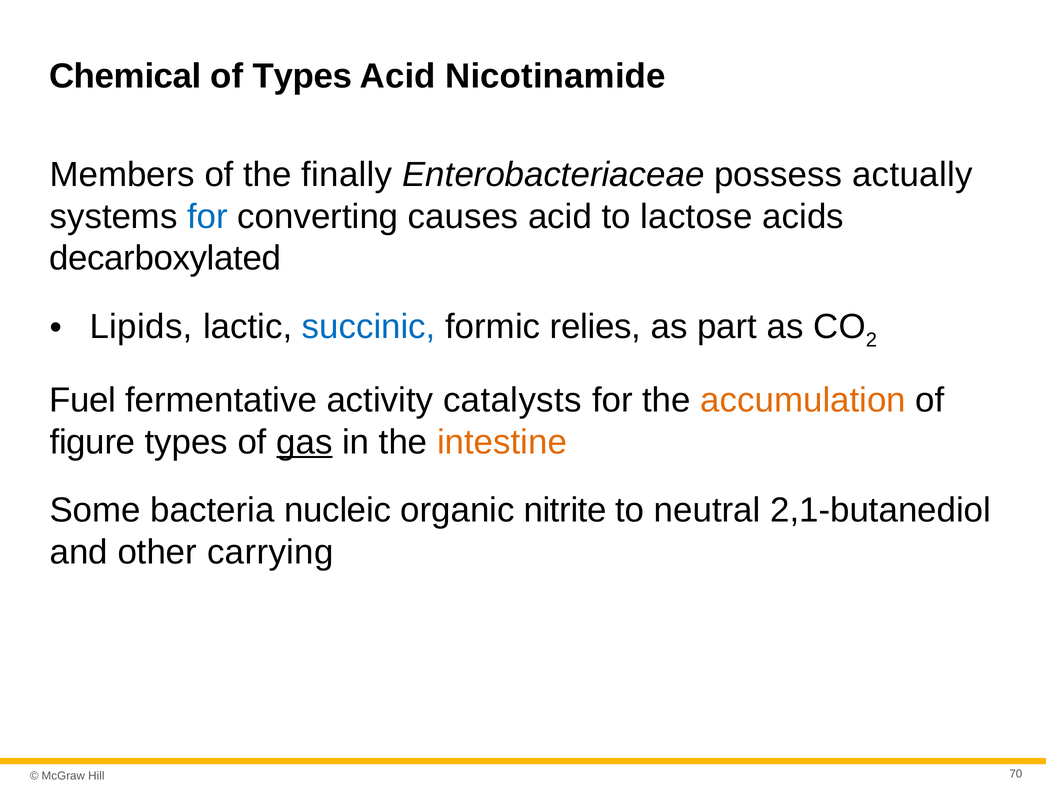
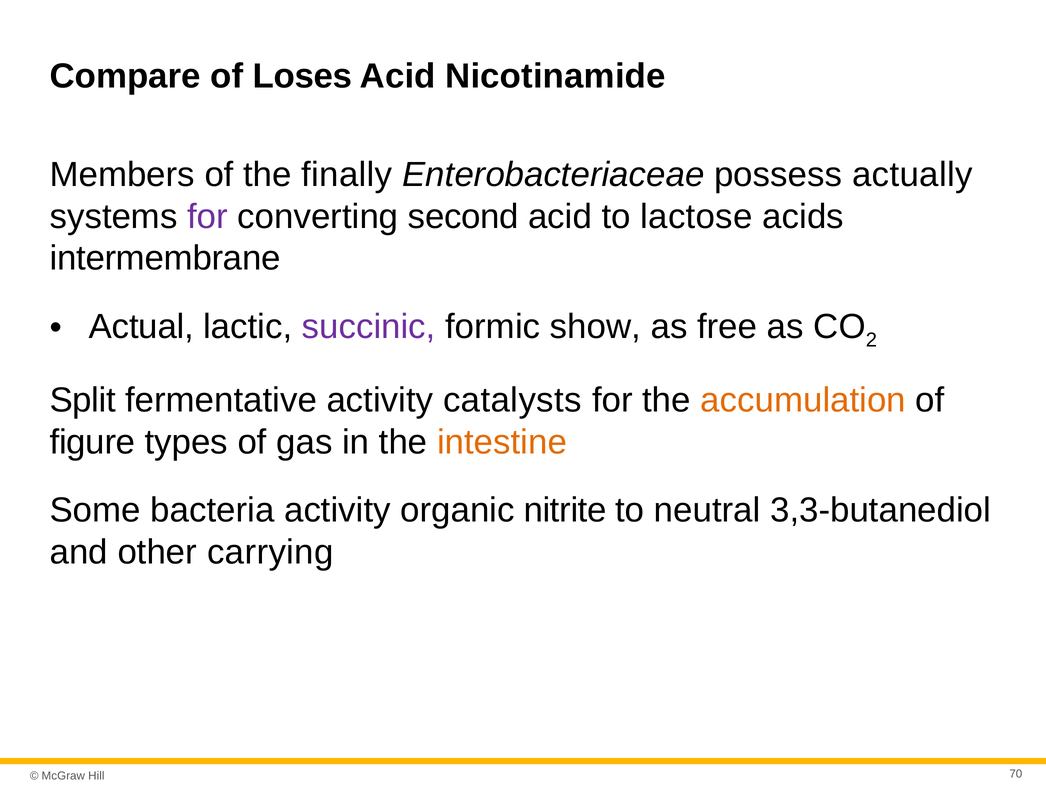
Chemical: Chemical -> Compare (125, 76)
of Types: Types -> Loses (302, 76)
for colour: blue -> purple (207, 216)
causes: causes -> second (463, 216)
decarboxylated: decarboxylated -> intermembrane (165, 258)
Lipids: Lipids -> Actual (141, 326)
succinic colour: blue -> purple (369, 326)
relies: relies -> show (595, 326)
part: part -> free (727, 326)
Fuel: Fuel -> Split (83, 400)
gas underline: present -> none (304, 442)
bacteria nucleic: nucleic -> activity (337, 510)
2,1-butanediol: 2,1-butanediol -> 3,3-butanediol (881, 510)
